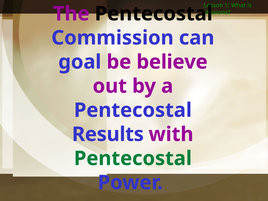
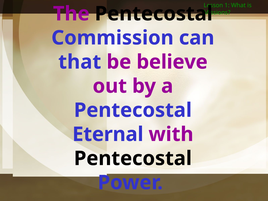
goal: goal -> that (80, 62)
Results: Results -> Eternal (108, 134)
Pentecostal colour: green -> black (133, 158)
